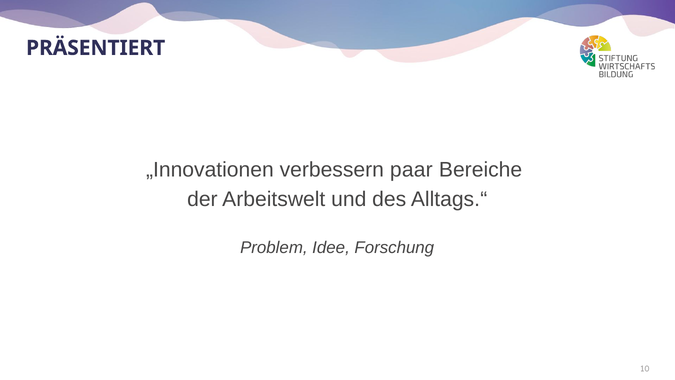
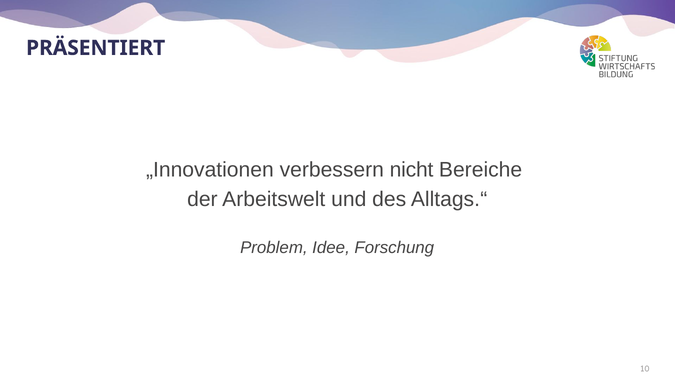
paar: paar -> nicht (412, 170)
